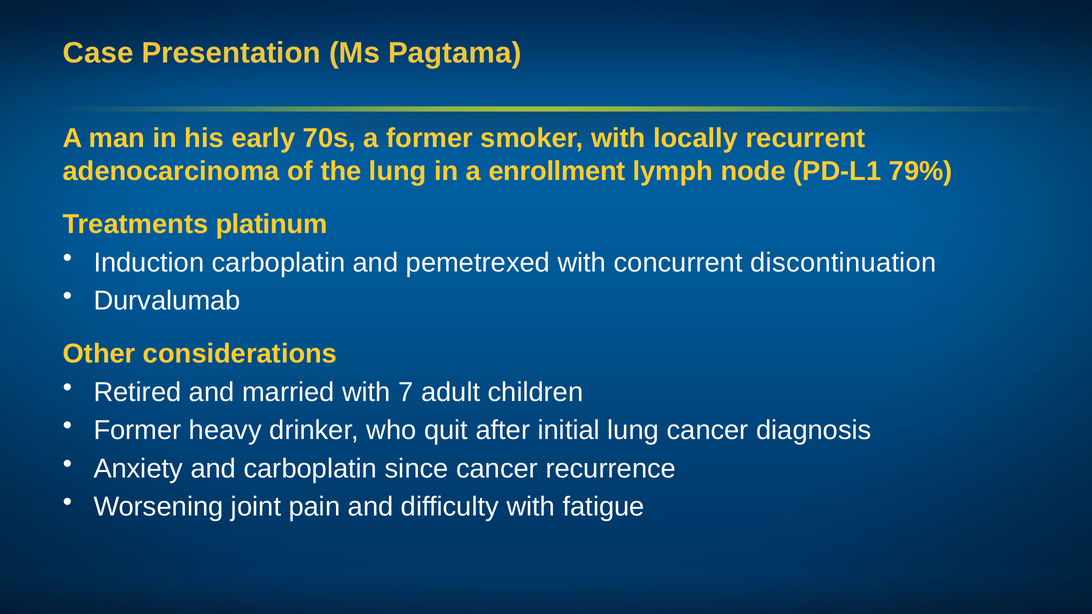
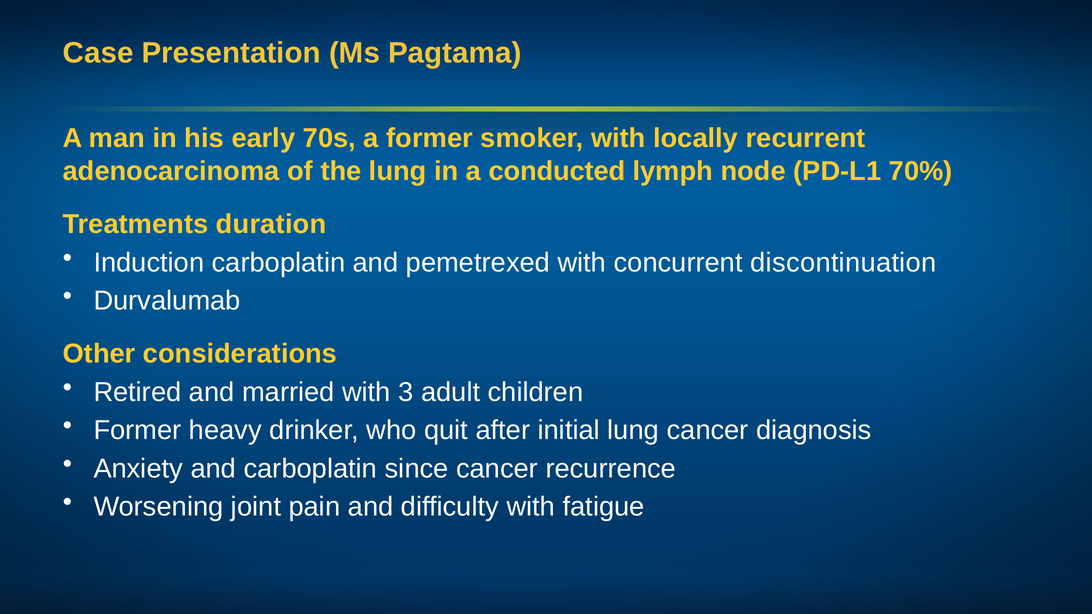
enrollment: enrollment -> conducted (557, 171)
79%: 79% -> 70% (921, 171)
platinum: platinum -> duration (271, 224)
7: 7 -> 3 (406, 392)
